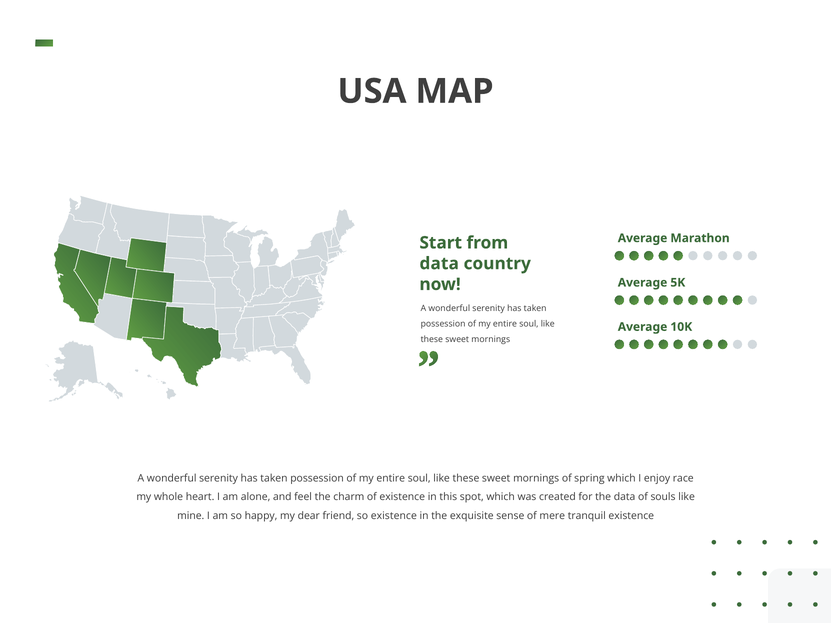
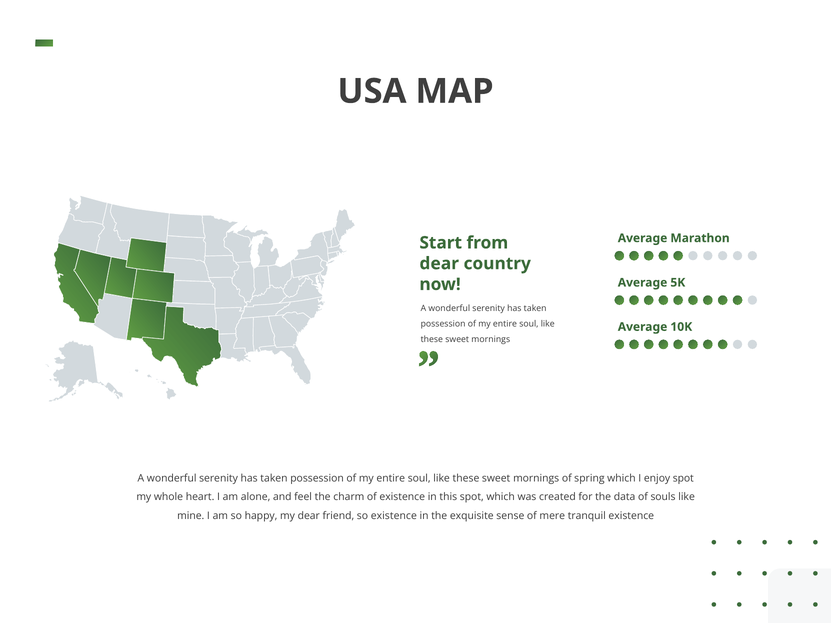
data: data -> dear (439, 264)
enjoy race: race -> spot (683, 479)
